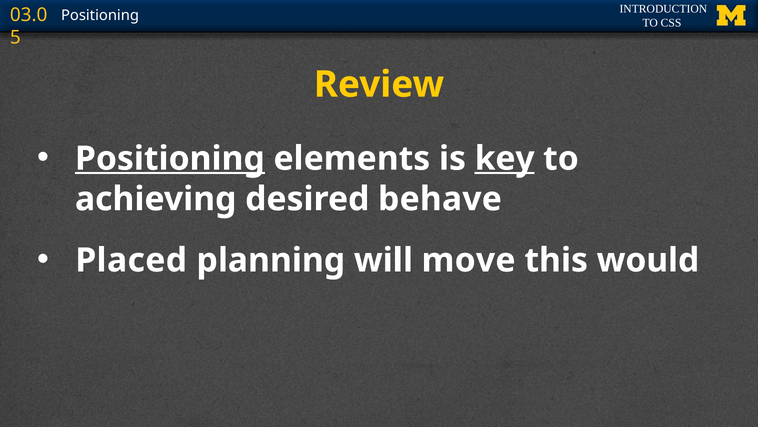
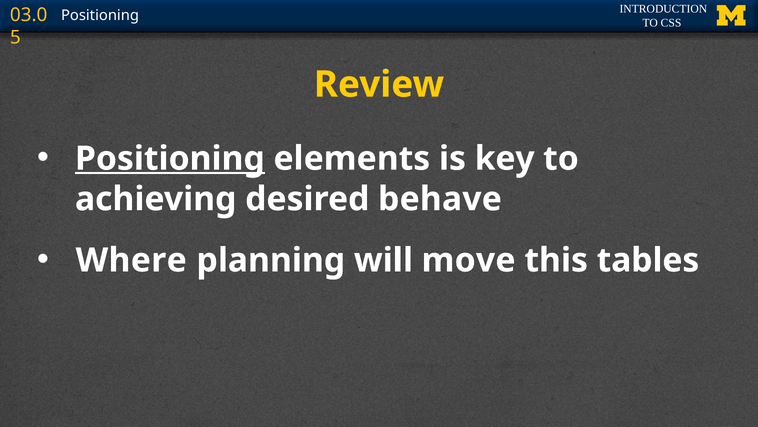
key underline: present -> none (505, 158)
Placed: Placed -> Where (131, 260)
would: would -> tables (648, 260)
